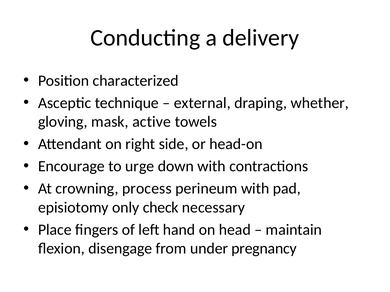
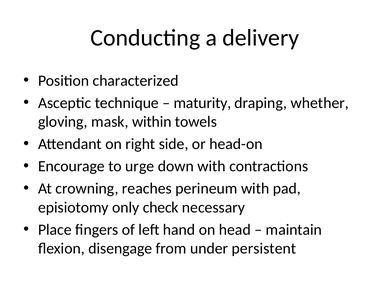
external: external -> maturity (202, 103)
active: active -> within (152, 122)
process: process -> reaches (147, 189)
pregnancy: pregnancy -> persistent (264, 249)
